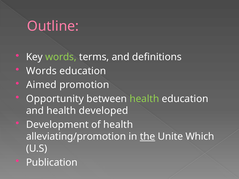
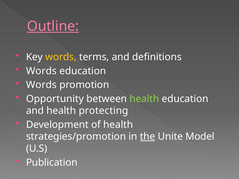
Outline underline: none -> present (53, 26)
words colour: light green -> yellow (61, 57)
Aimed: Aimed -> Words (41, 85)
developed: developed -> protecting (103, 111)
alleviating/promotion: alleviating/promotion -> strategies/promotion (76, 137)
Which: Which -> Model (200, 137)
